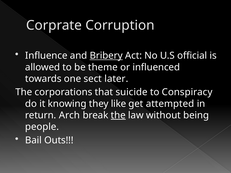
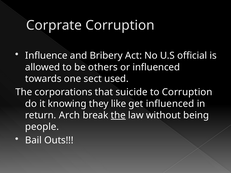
Bribery underline: present -> none (106, 56)
theme: theme -> others (103, 67)
later: later -> used (116, 79)
to Conspiracy: Conspiracy -> Corruption (187, 92)
get attempted: attempted -> influenced (170, 104)
